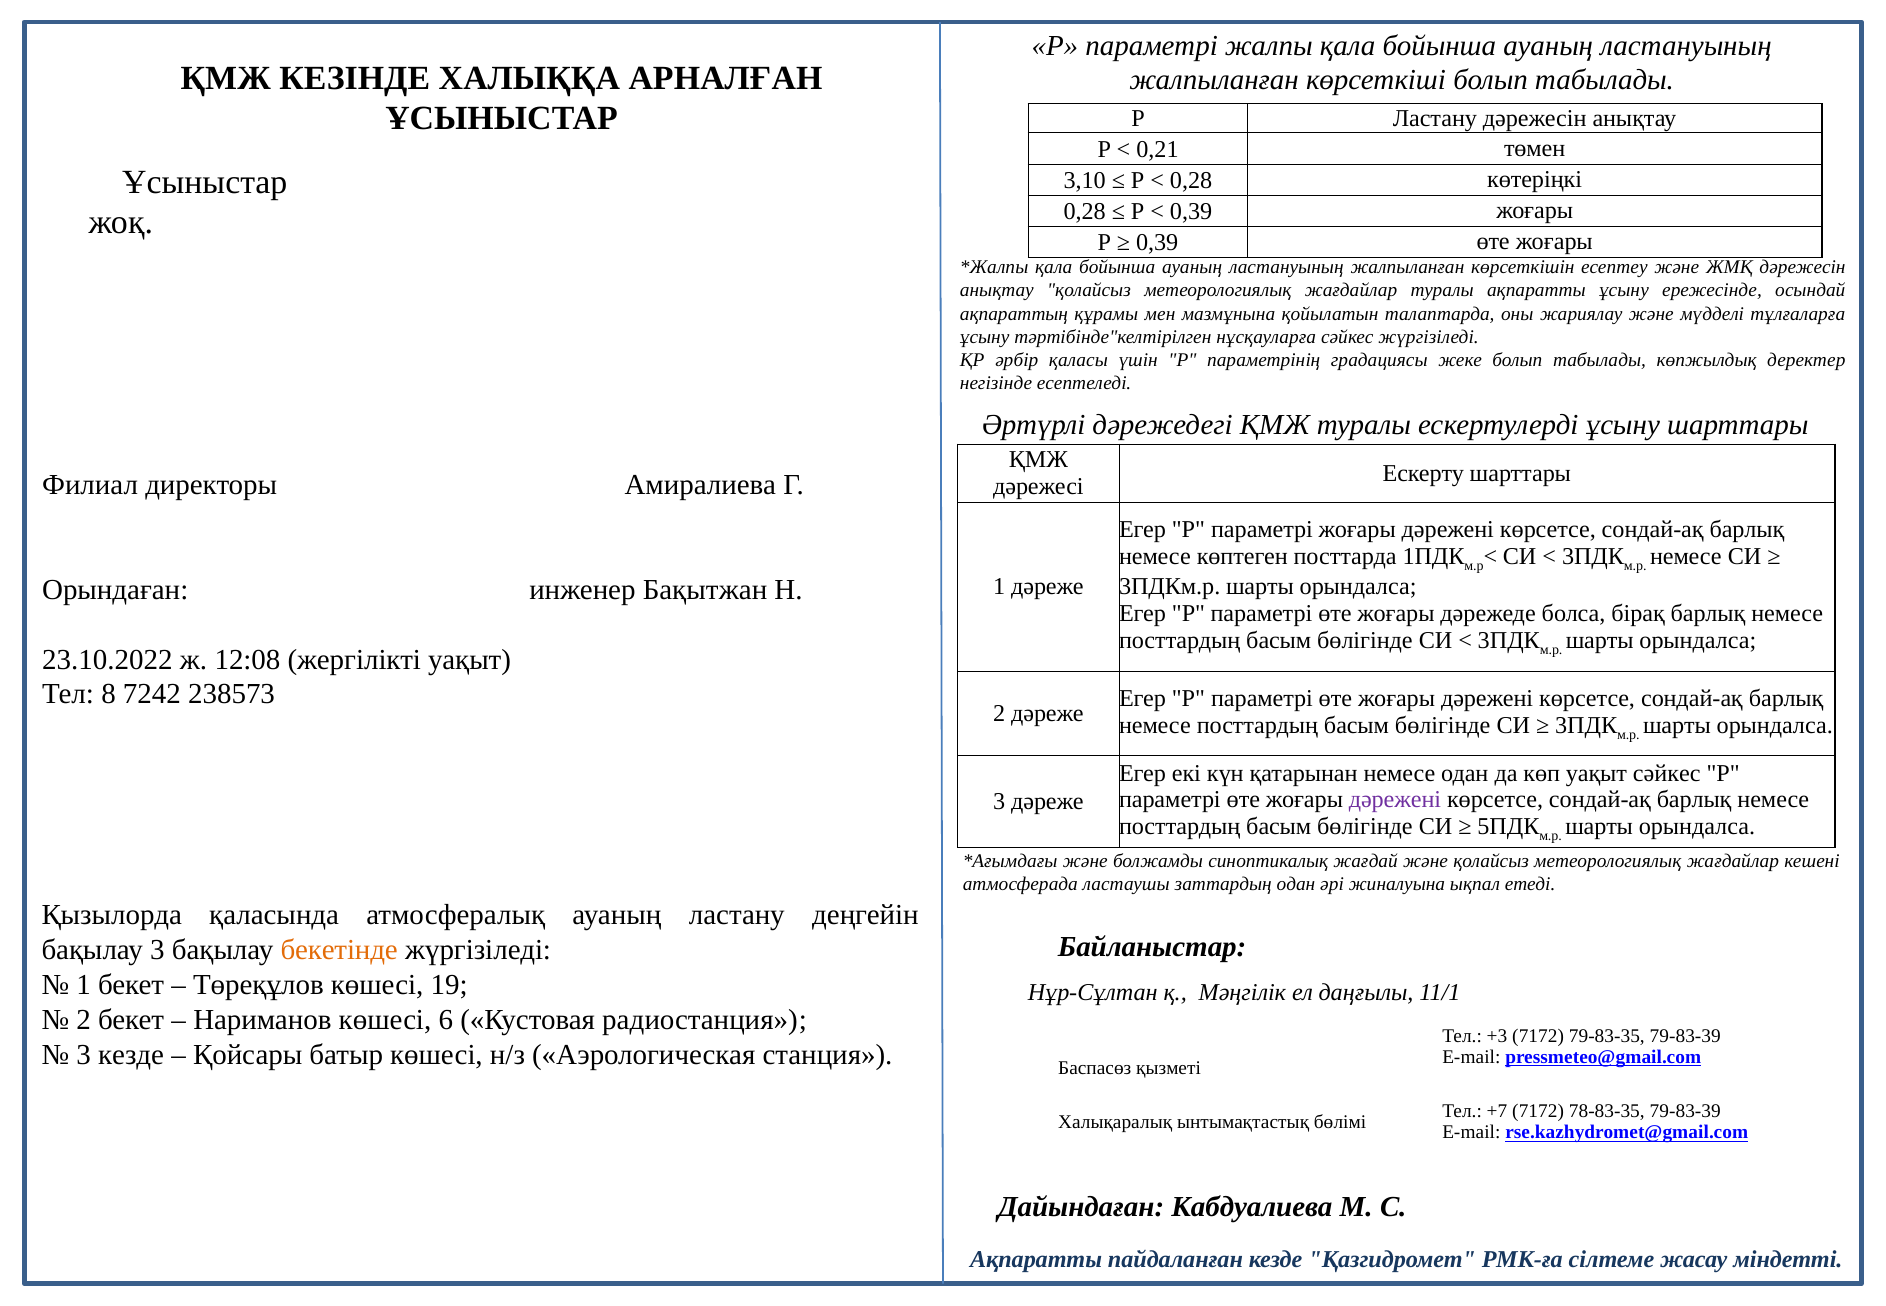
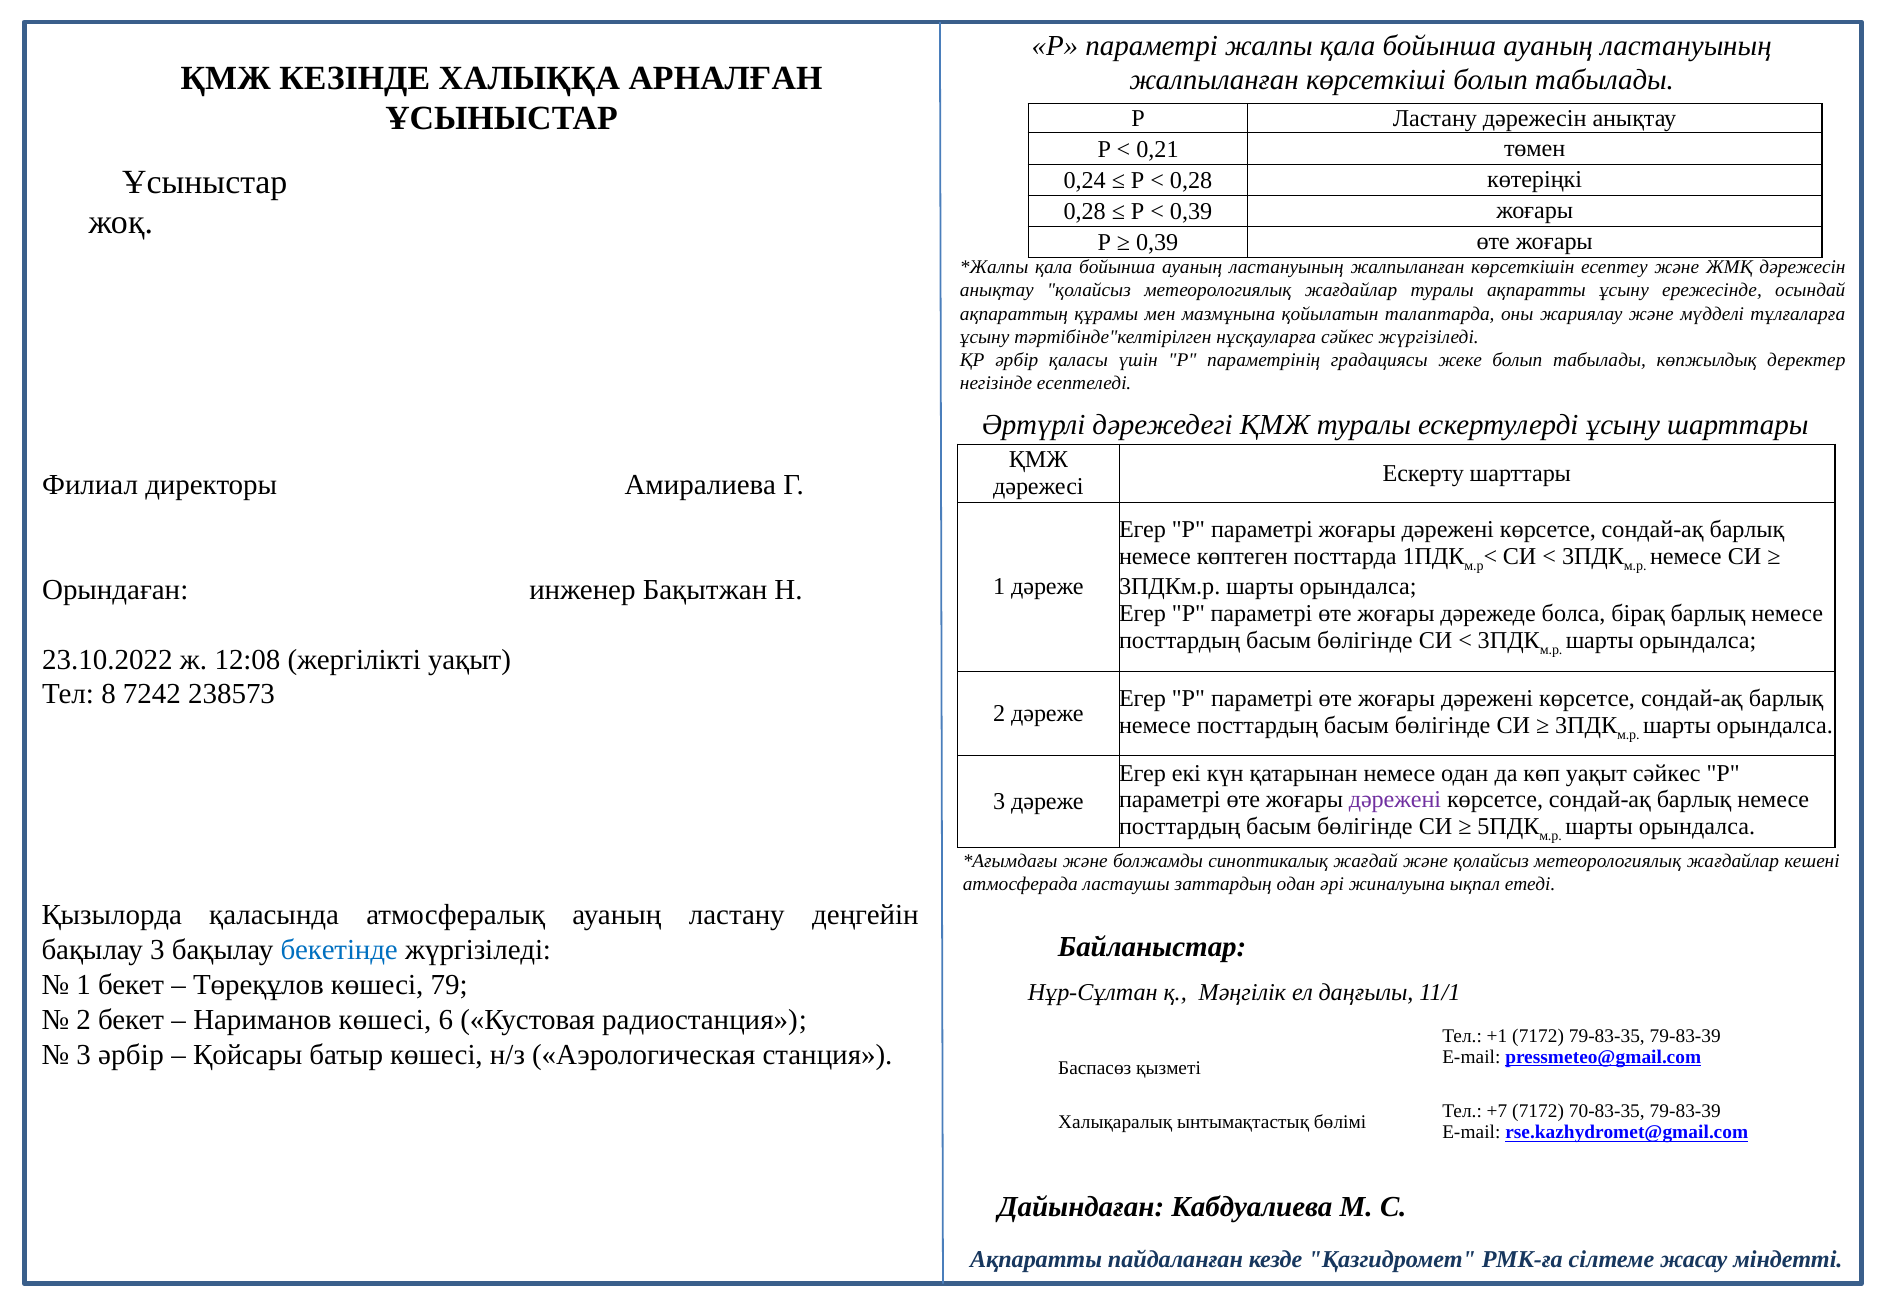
3,10: 3,10 -> 0,24 (1085, 181)
бекетінде colour: orange -> blue (339, 950)
19: 19 -> 79 (449, 985)
+3: +3 -> +1 (1497, 1035)
3 кезде: кезде -> әрбір (131, 1054)
78-83-35: 78-83-35 -> 70-83-35 (1607, 1111)
